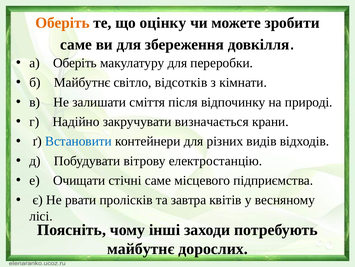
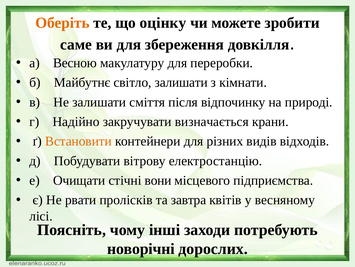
а Оберіть: Оберіть -> Весною (75, 63)
світло відсотків: відсотків -> залишати (181, 82)
Встановити colour: blue -> orange (79, 141)
стічні саме: саме -> вони (158, 180)
майбутнє: майбутнє -> новорічні (141, 248)
